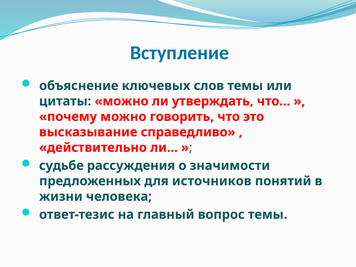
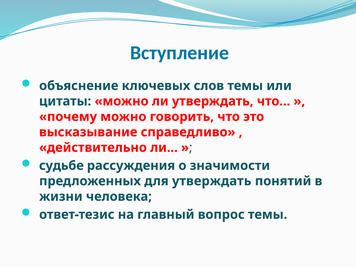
для источников: источников -> утверждать (212, 181)
